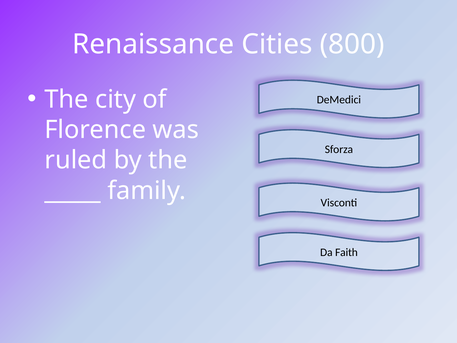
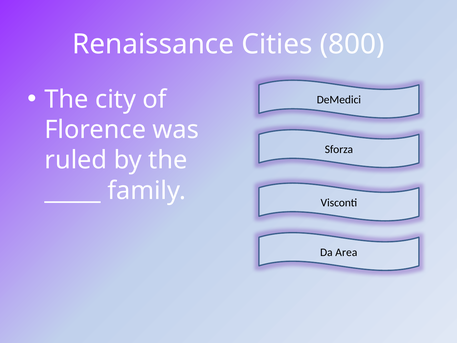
Faith: Faith -> Area (346, 252)
